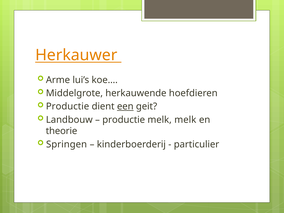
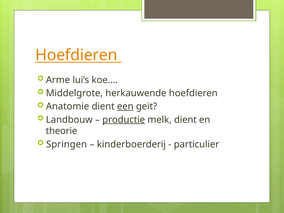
Herkauwer: Herkauwer -> Hoefdieren (76, 55)
Productie: Productie -> Anatomie (68, 106)
productie underline: none -> present (124, 120)
melk melk: melk -> dient (185, 120)
